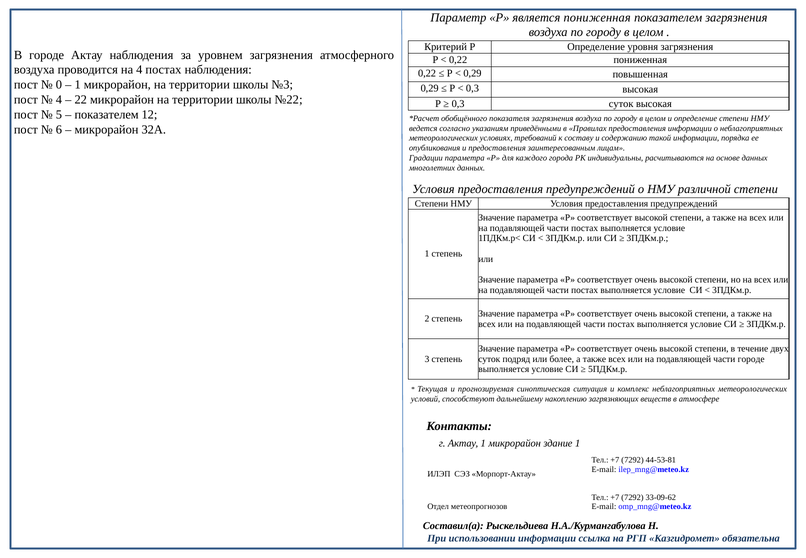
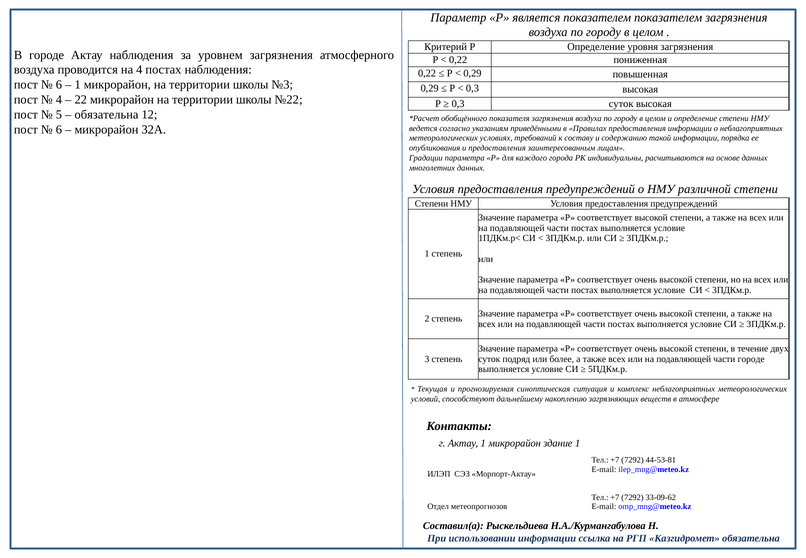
является пониженная: пониженная -> показателем (597, 17)
0: 0 -> 6 (59, 85)
показателем: показателем -> обязательна (106, 115)
